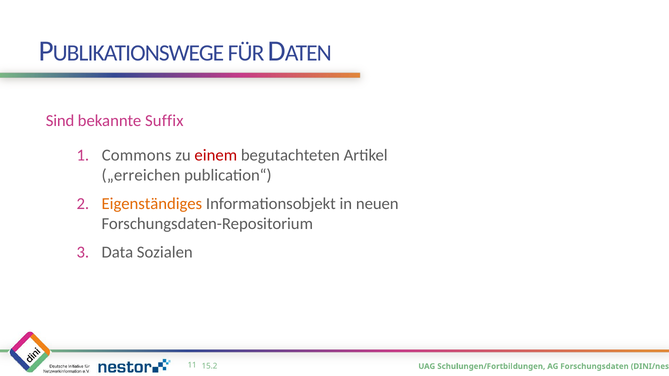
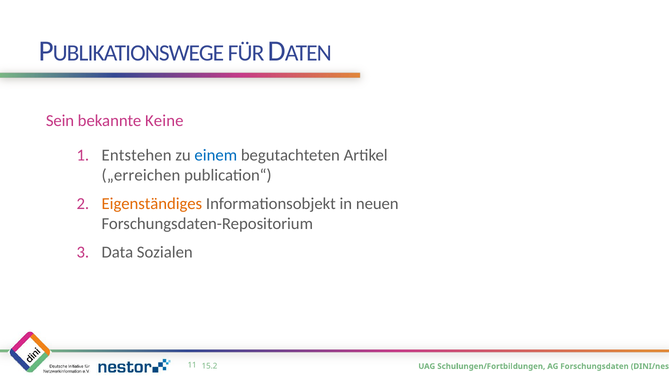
Sind: Sind -> Sein (60, 121)
Suffix: Suffix -> Keine (164, 121)
Commons: Commons -> Entstehen (137, 155)
einem colour: red -> blue (216, 155)
